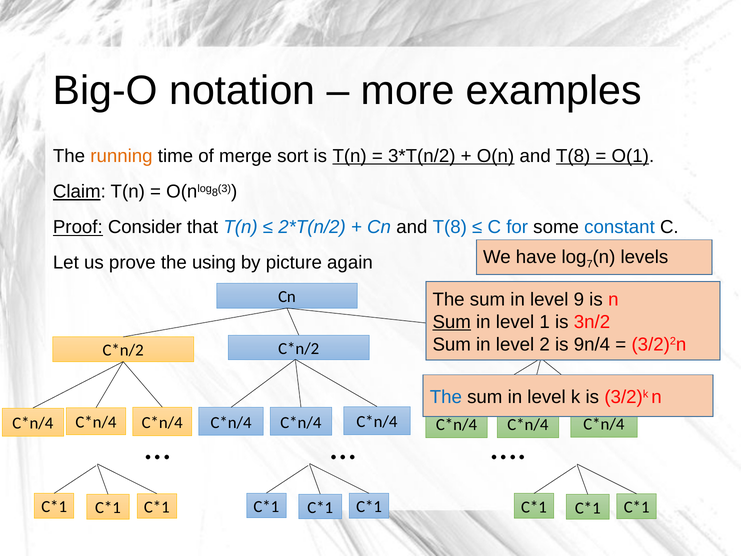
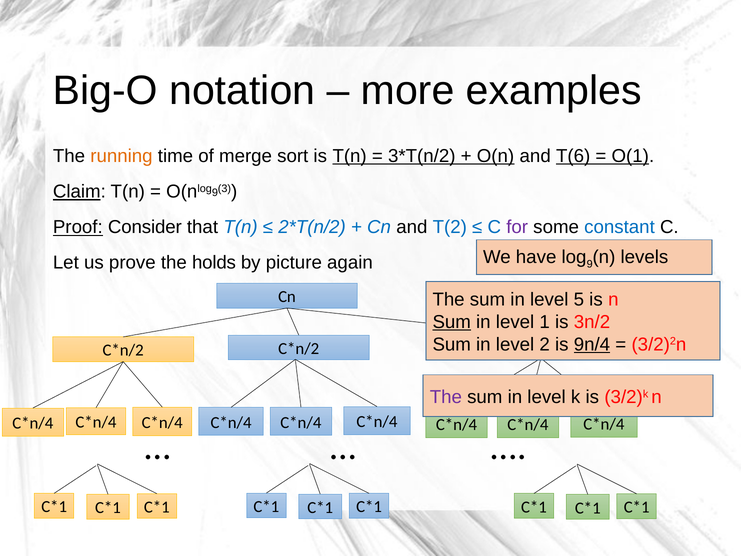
O(n and T(8: T(8 -> T(6 (573, 156)
8: 8 -> 9 (215, 193)
Cn and T(8: T(8 -> T(2 (450, 227)
for colour: blue -> purple (517, 227)
7: 7 -> 9 (590, 264)
using: using -> holds (214, 263)
9: 9 -> 5 (579, 299)
9n/4 underline: none -> present (592, 344)
The colour: blue -> purple (446, 397)
